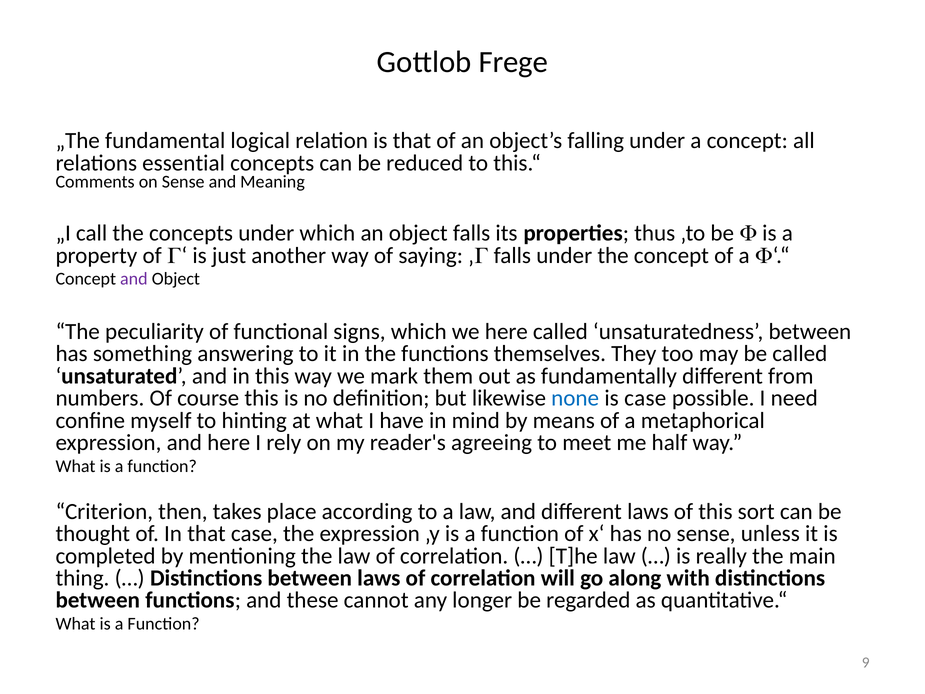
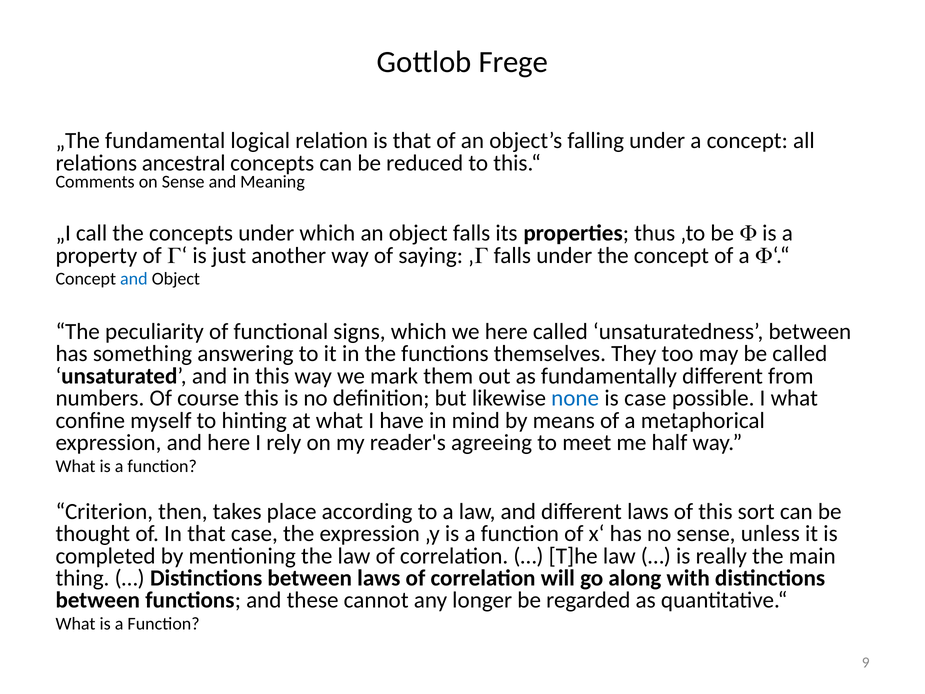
essential: essential -> ancestral (184, 163)
and colour: purple -> blue (134, 279)
I need: need -> what (794, 398)
